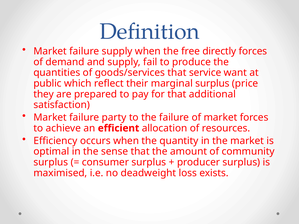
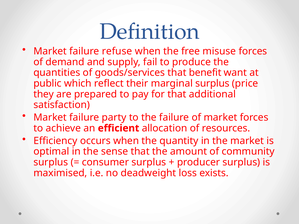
failure supply: supply -> refuse (117, 51)
directly: directly -> misuse (219, 51)
service: service -> benefit (205, 73)
